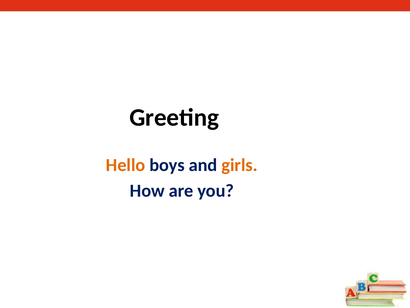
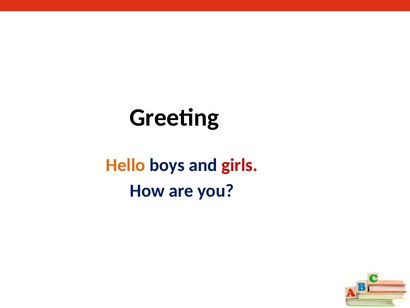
girls colour: orange -> red (240, 165)
